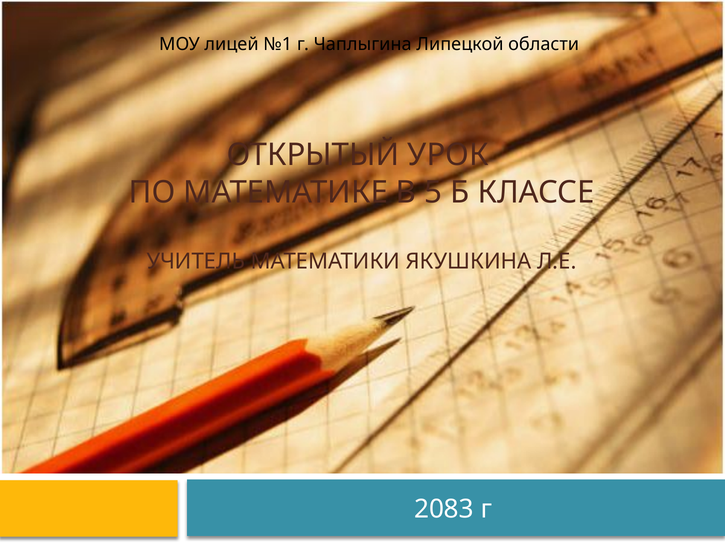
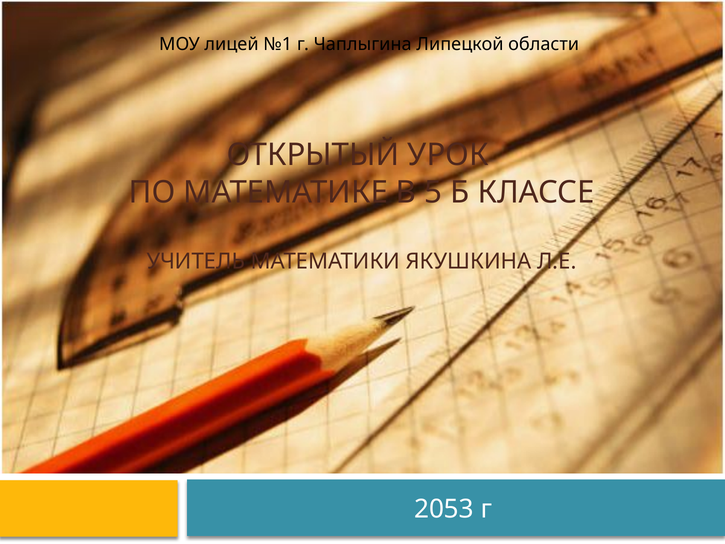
2083: 2083 -> 2053 (444, 509)
